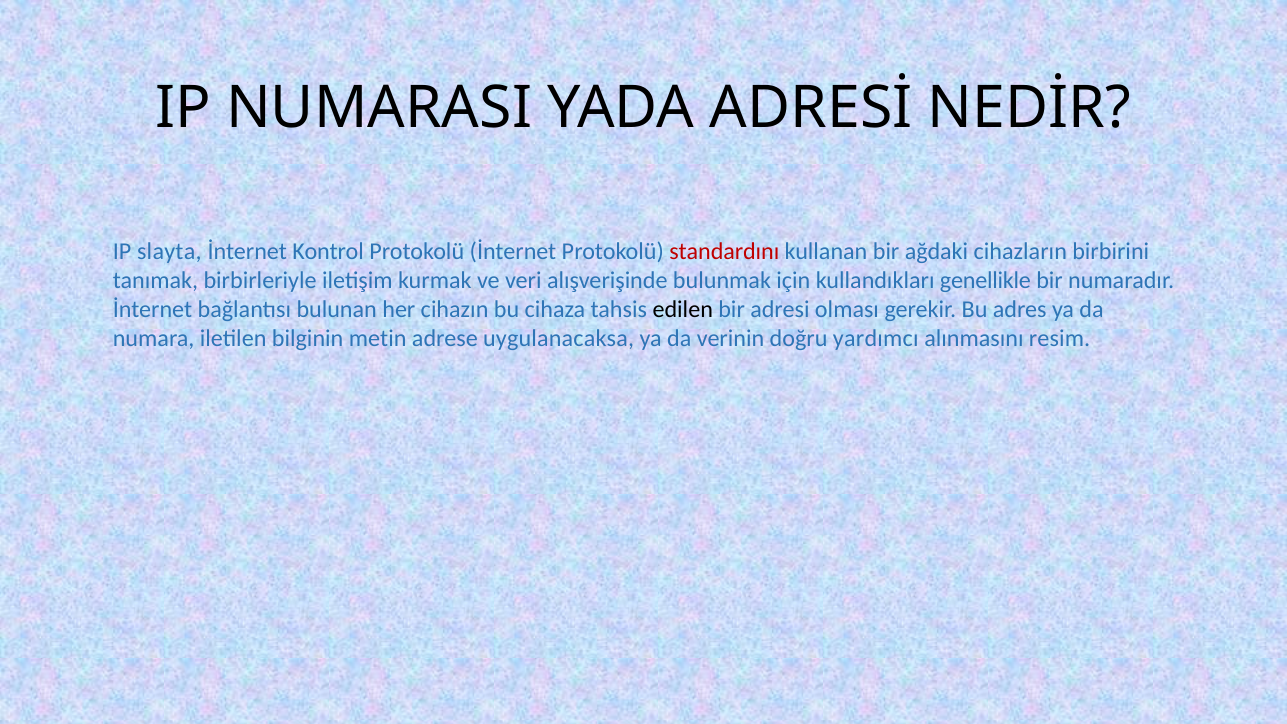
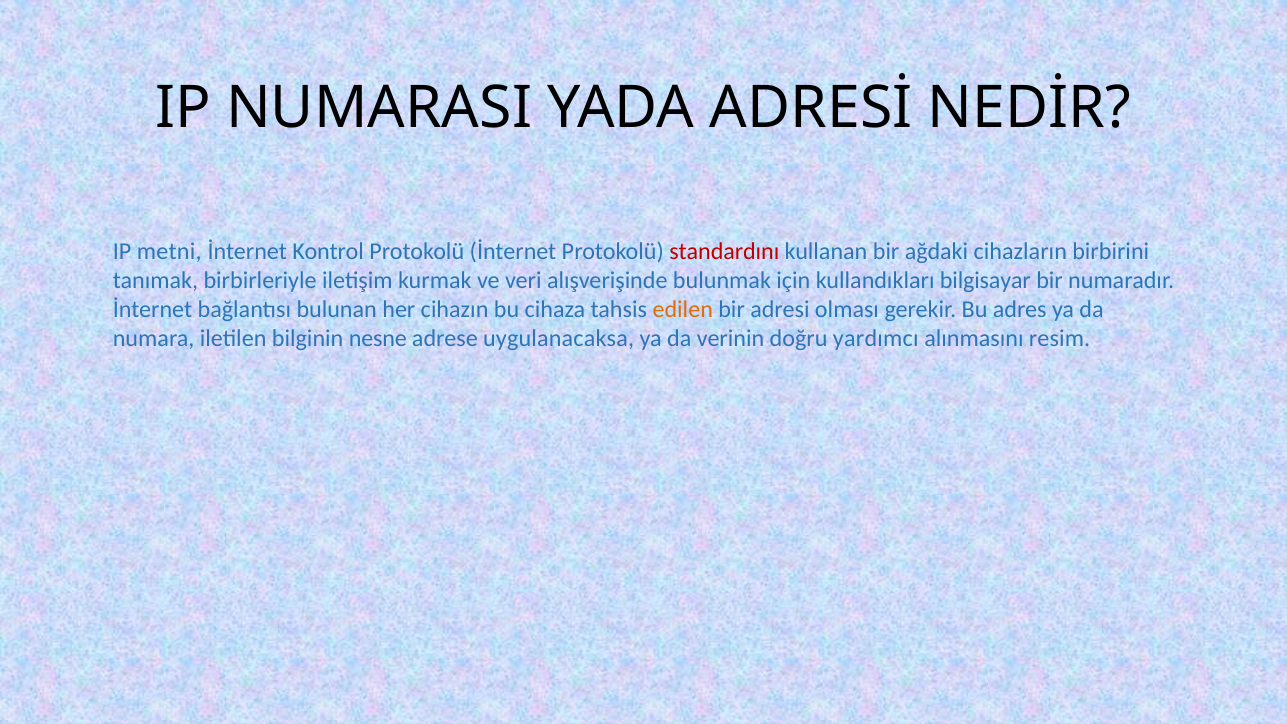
slayta: slayta -> metni (169, 252)
genellikle: genellikle -> bilgisayar (985, 281)
edilen colour: black -> orange (683, 310)
metin: metin -> nesne (378, 338)
